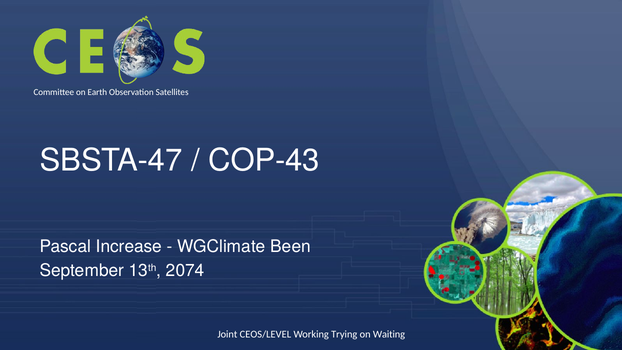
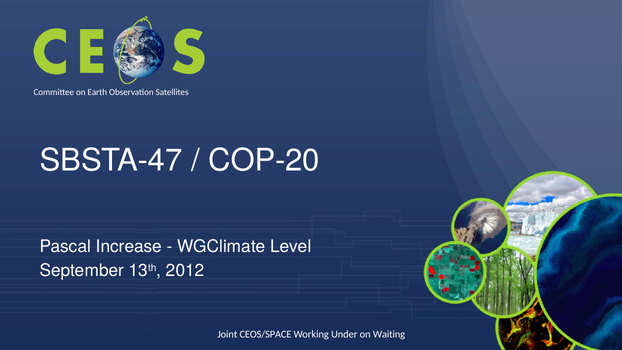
COP-43: COP-43 -> COP-20 (264, 160)
Been: Been -> Level (291, 246)
2074: 2074 -> 2012 (185, 271)
CEOS/LEVEL: CEOS/LEVEL -> CEOS/SPACE (266, 334)
Trying: Trying -> Under (344, 334)
